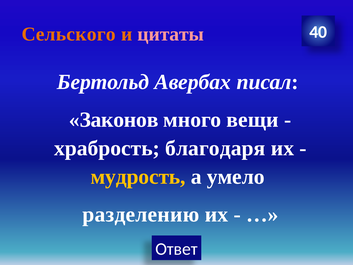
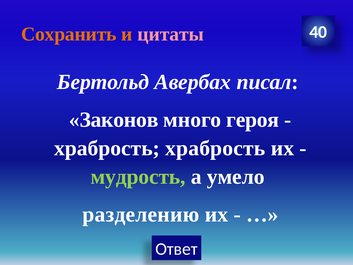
Сельского: Сельского -> Сохранить (69, 34)
вещи: вещи -> героя (253, 120)
храбрость благодаря: благодаря -> храбрость (215, 148)
мудрость colour: yellow -> light green (138, 177)
